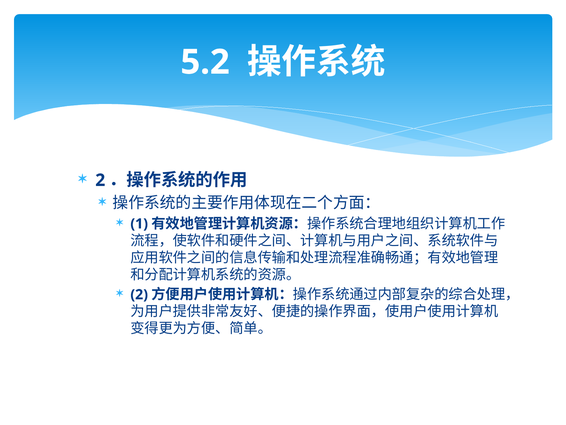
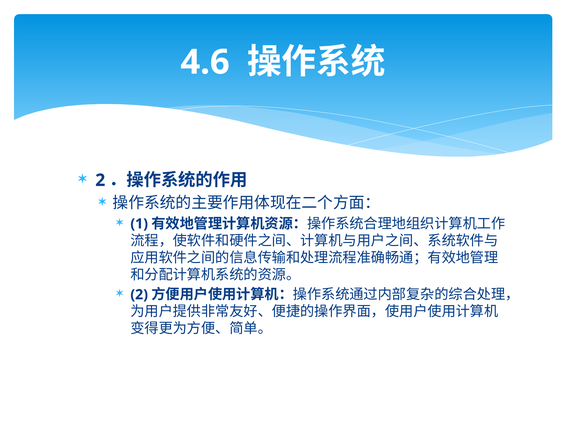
5.2: 5.2 -> 4.6 (205, 62)
